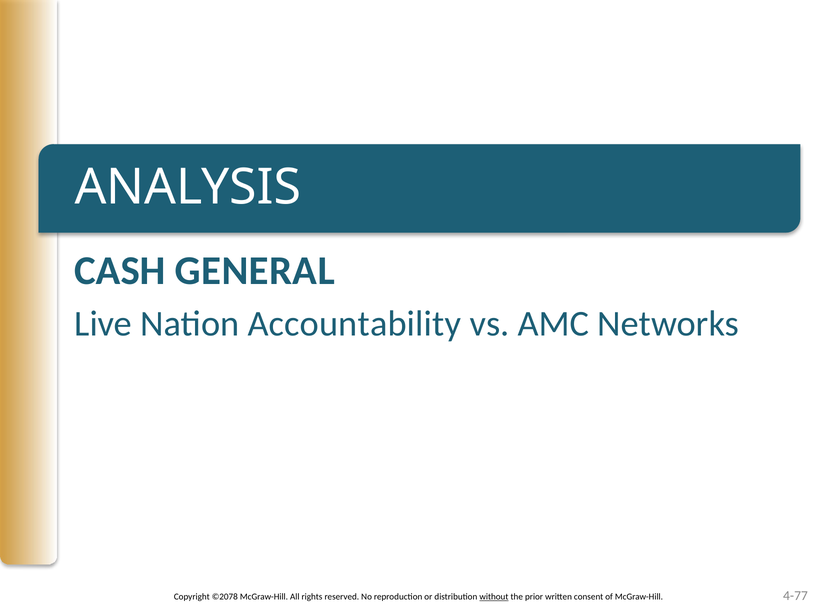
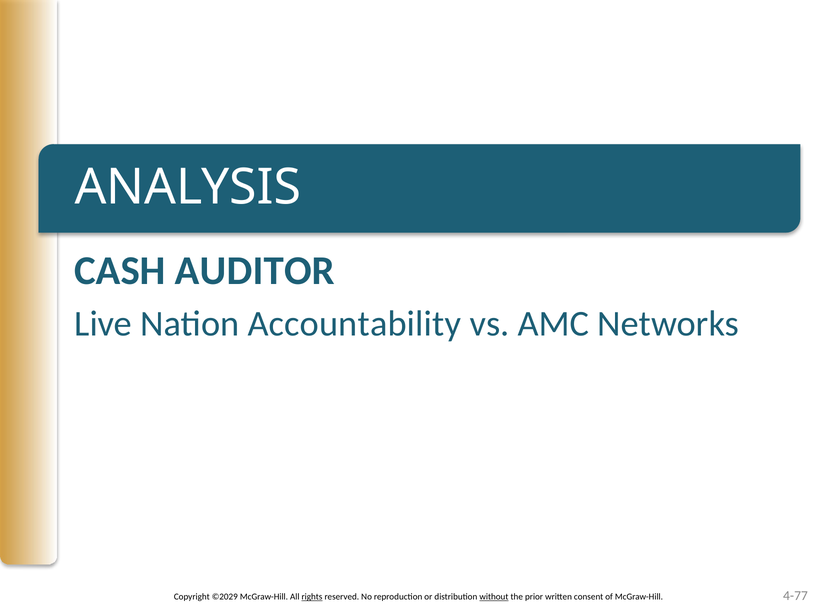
GENERAL: GENERAL -> AUDITOR (255, 271)
©2078: ©2078 -> ©2029 (225, 597)
rights underline: none -> present (312, 597)
